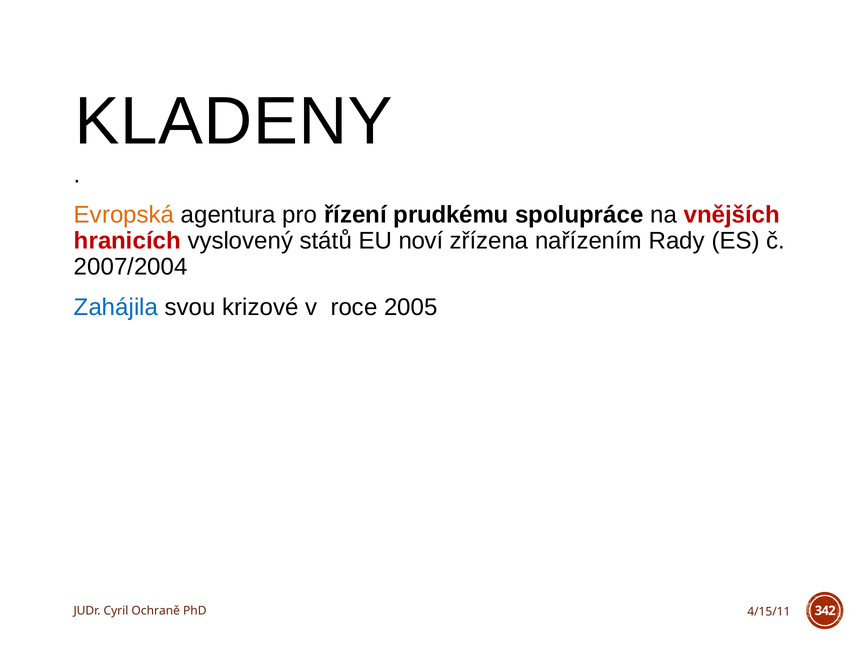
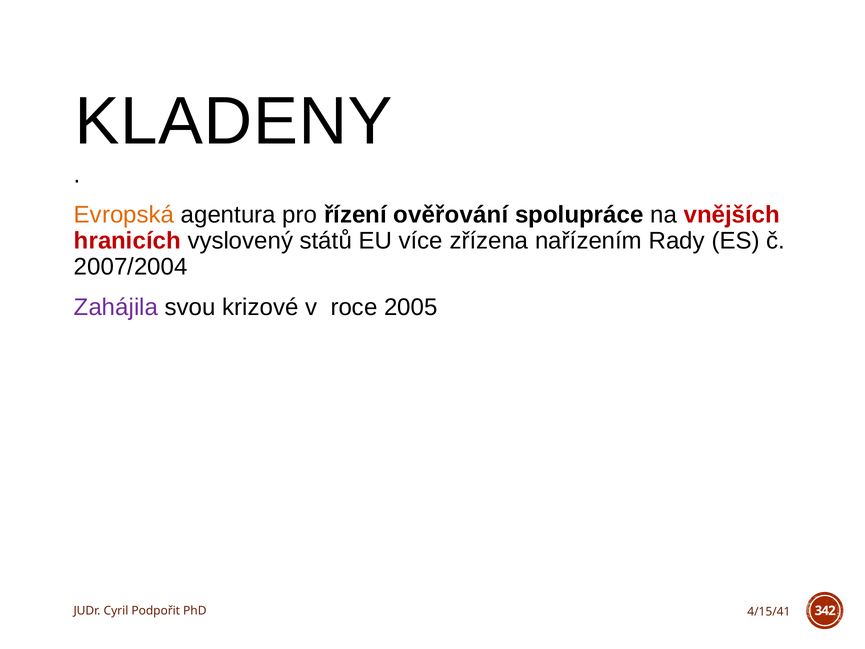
prudkému: prudkému -> ověřování (451, 215)
noví: noví -> více (421, 241)
Zahájila colour: blue -> purple (116, 307)
Ochraně: Ochraně -> Podpořit (156, 611)
4/15/11: 4/15/11 -> 4/15/41 (769, 611)
